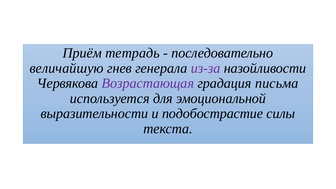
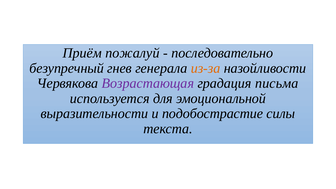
тетрадь: тетрадь -> пожалуй (132, 53)
величайшую: величайшую -> безупречный (67, 68)
из-за colour: purple -> orange (206, 68)
